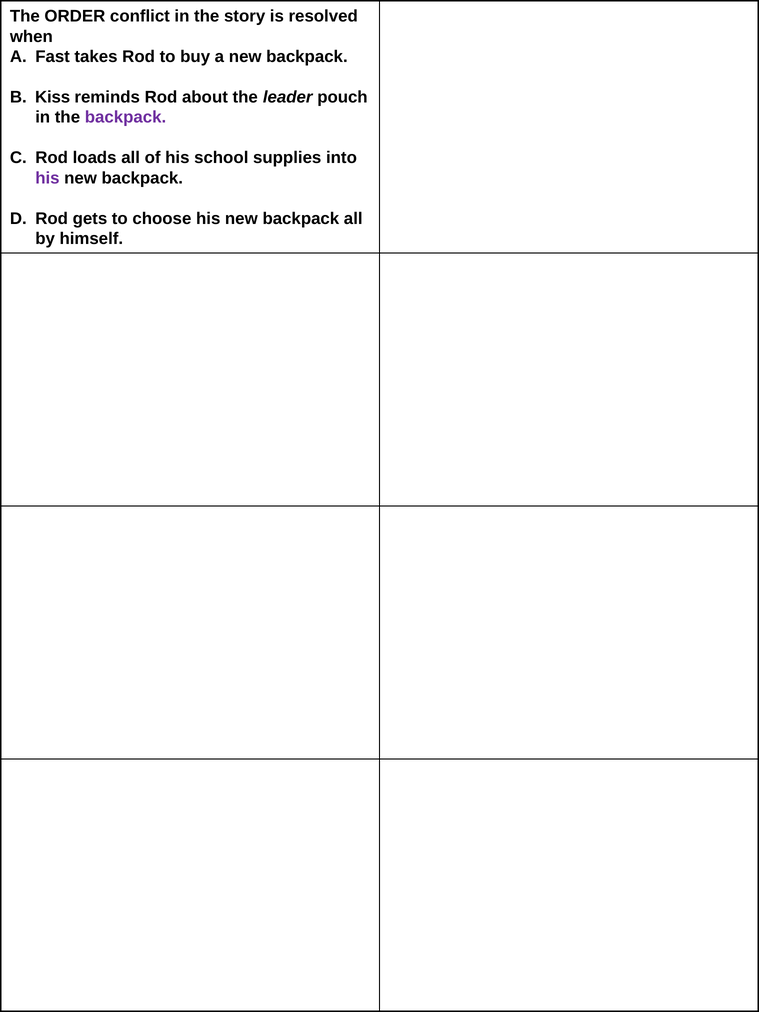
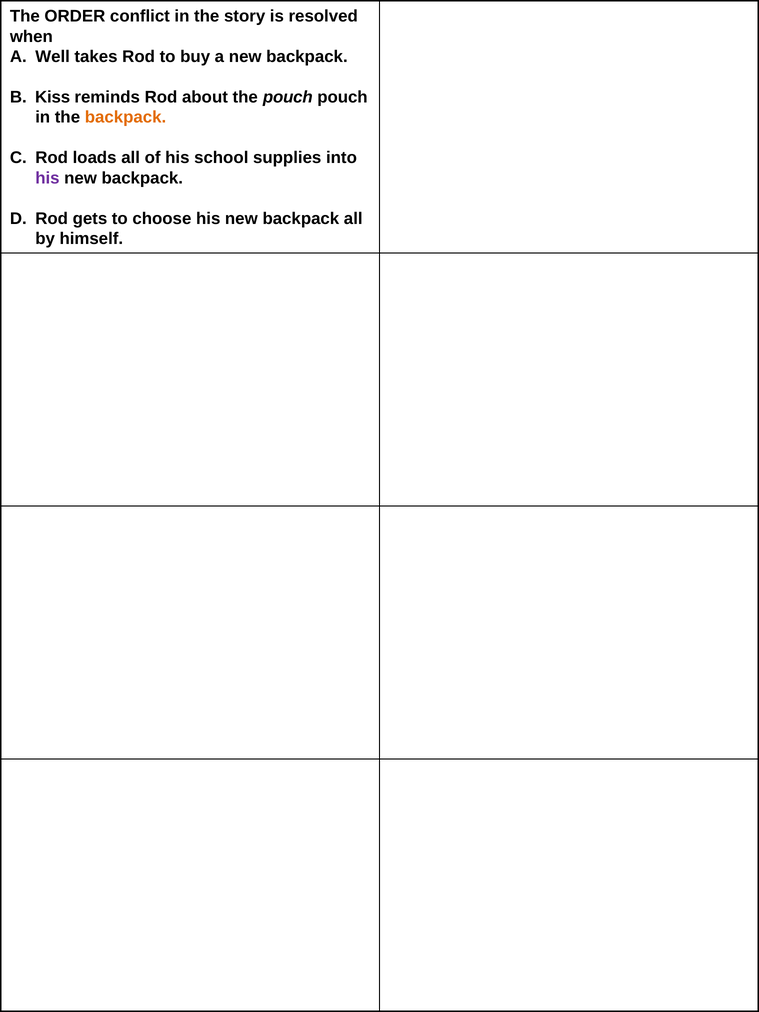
Fast: Fast -> Well (53, 57)
the leader: leader -> pouch (288, 97)
backpack colour: purple -> orange (125, 117)
